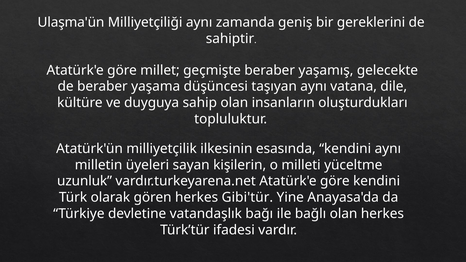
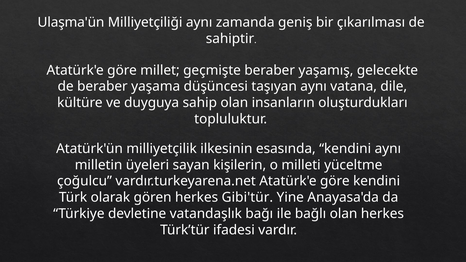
gereklerini: gereklerini -> çıkarılması (371, 22)
uzunluk: uzunluk -> çoğulcu (84, 181)
